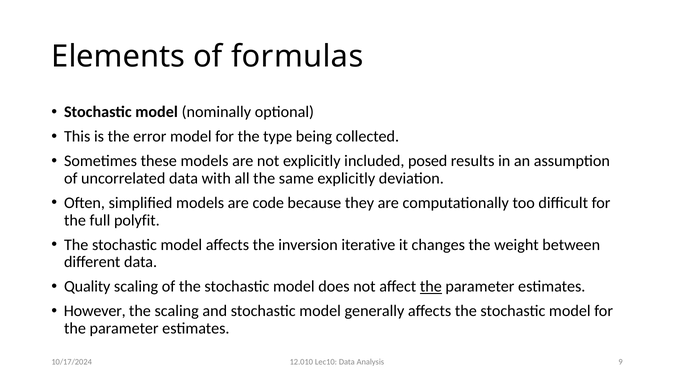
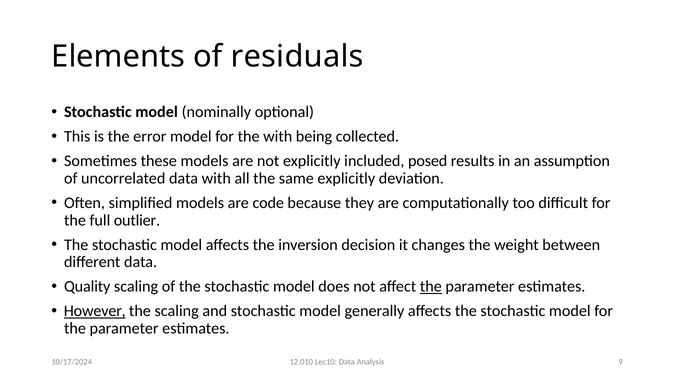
formulas: formulas -> residuals (297, 57)
the type: type -> with (278, 137)
polyfit: polyfit -> outlier (137, 220)
iterative: iterative -> decision (368, 245)
However underline: none -> present (95, 311)
